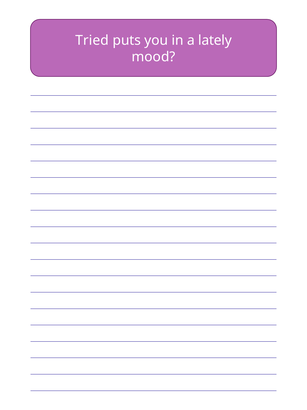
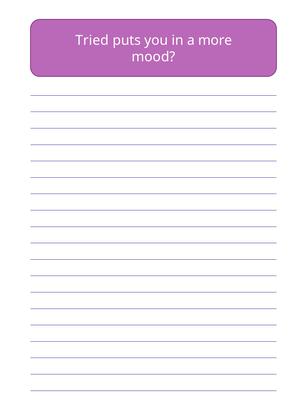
lately: lately -> more (215, 40)
